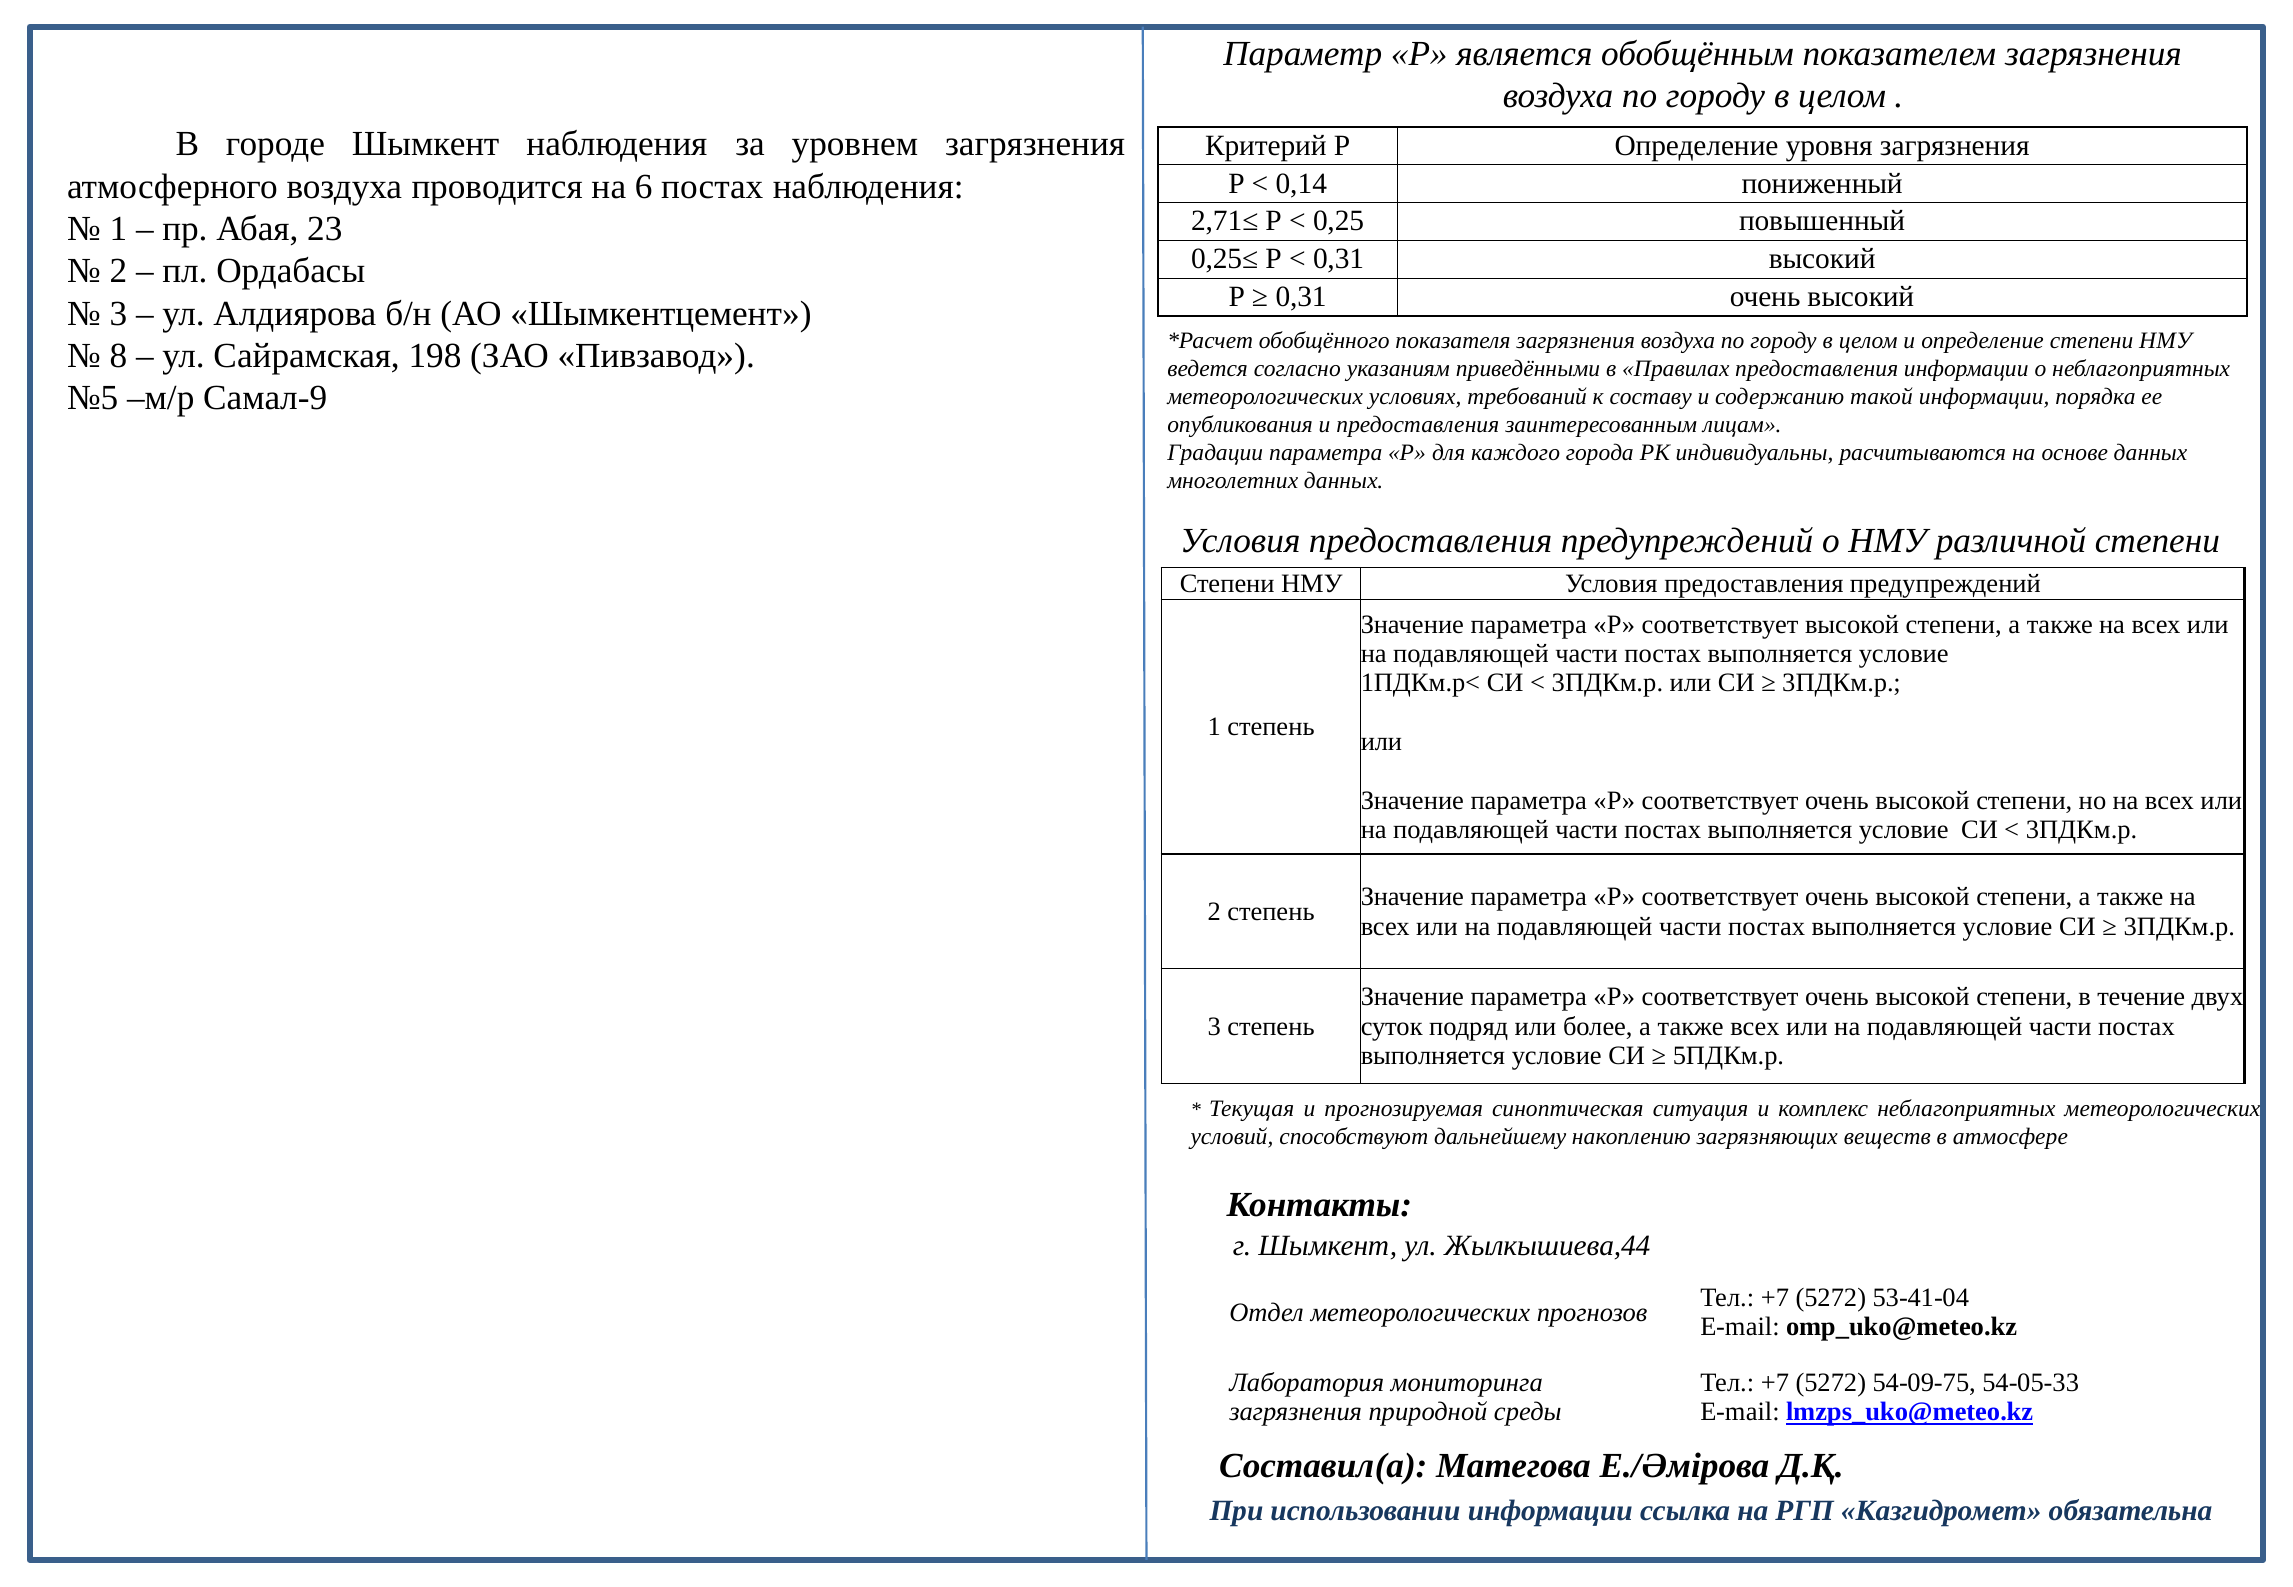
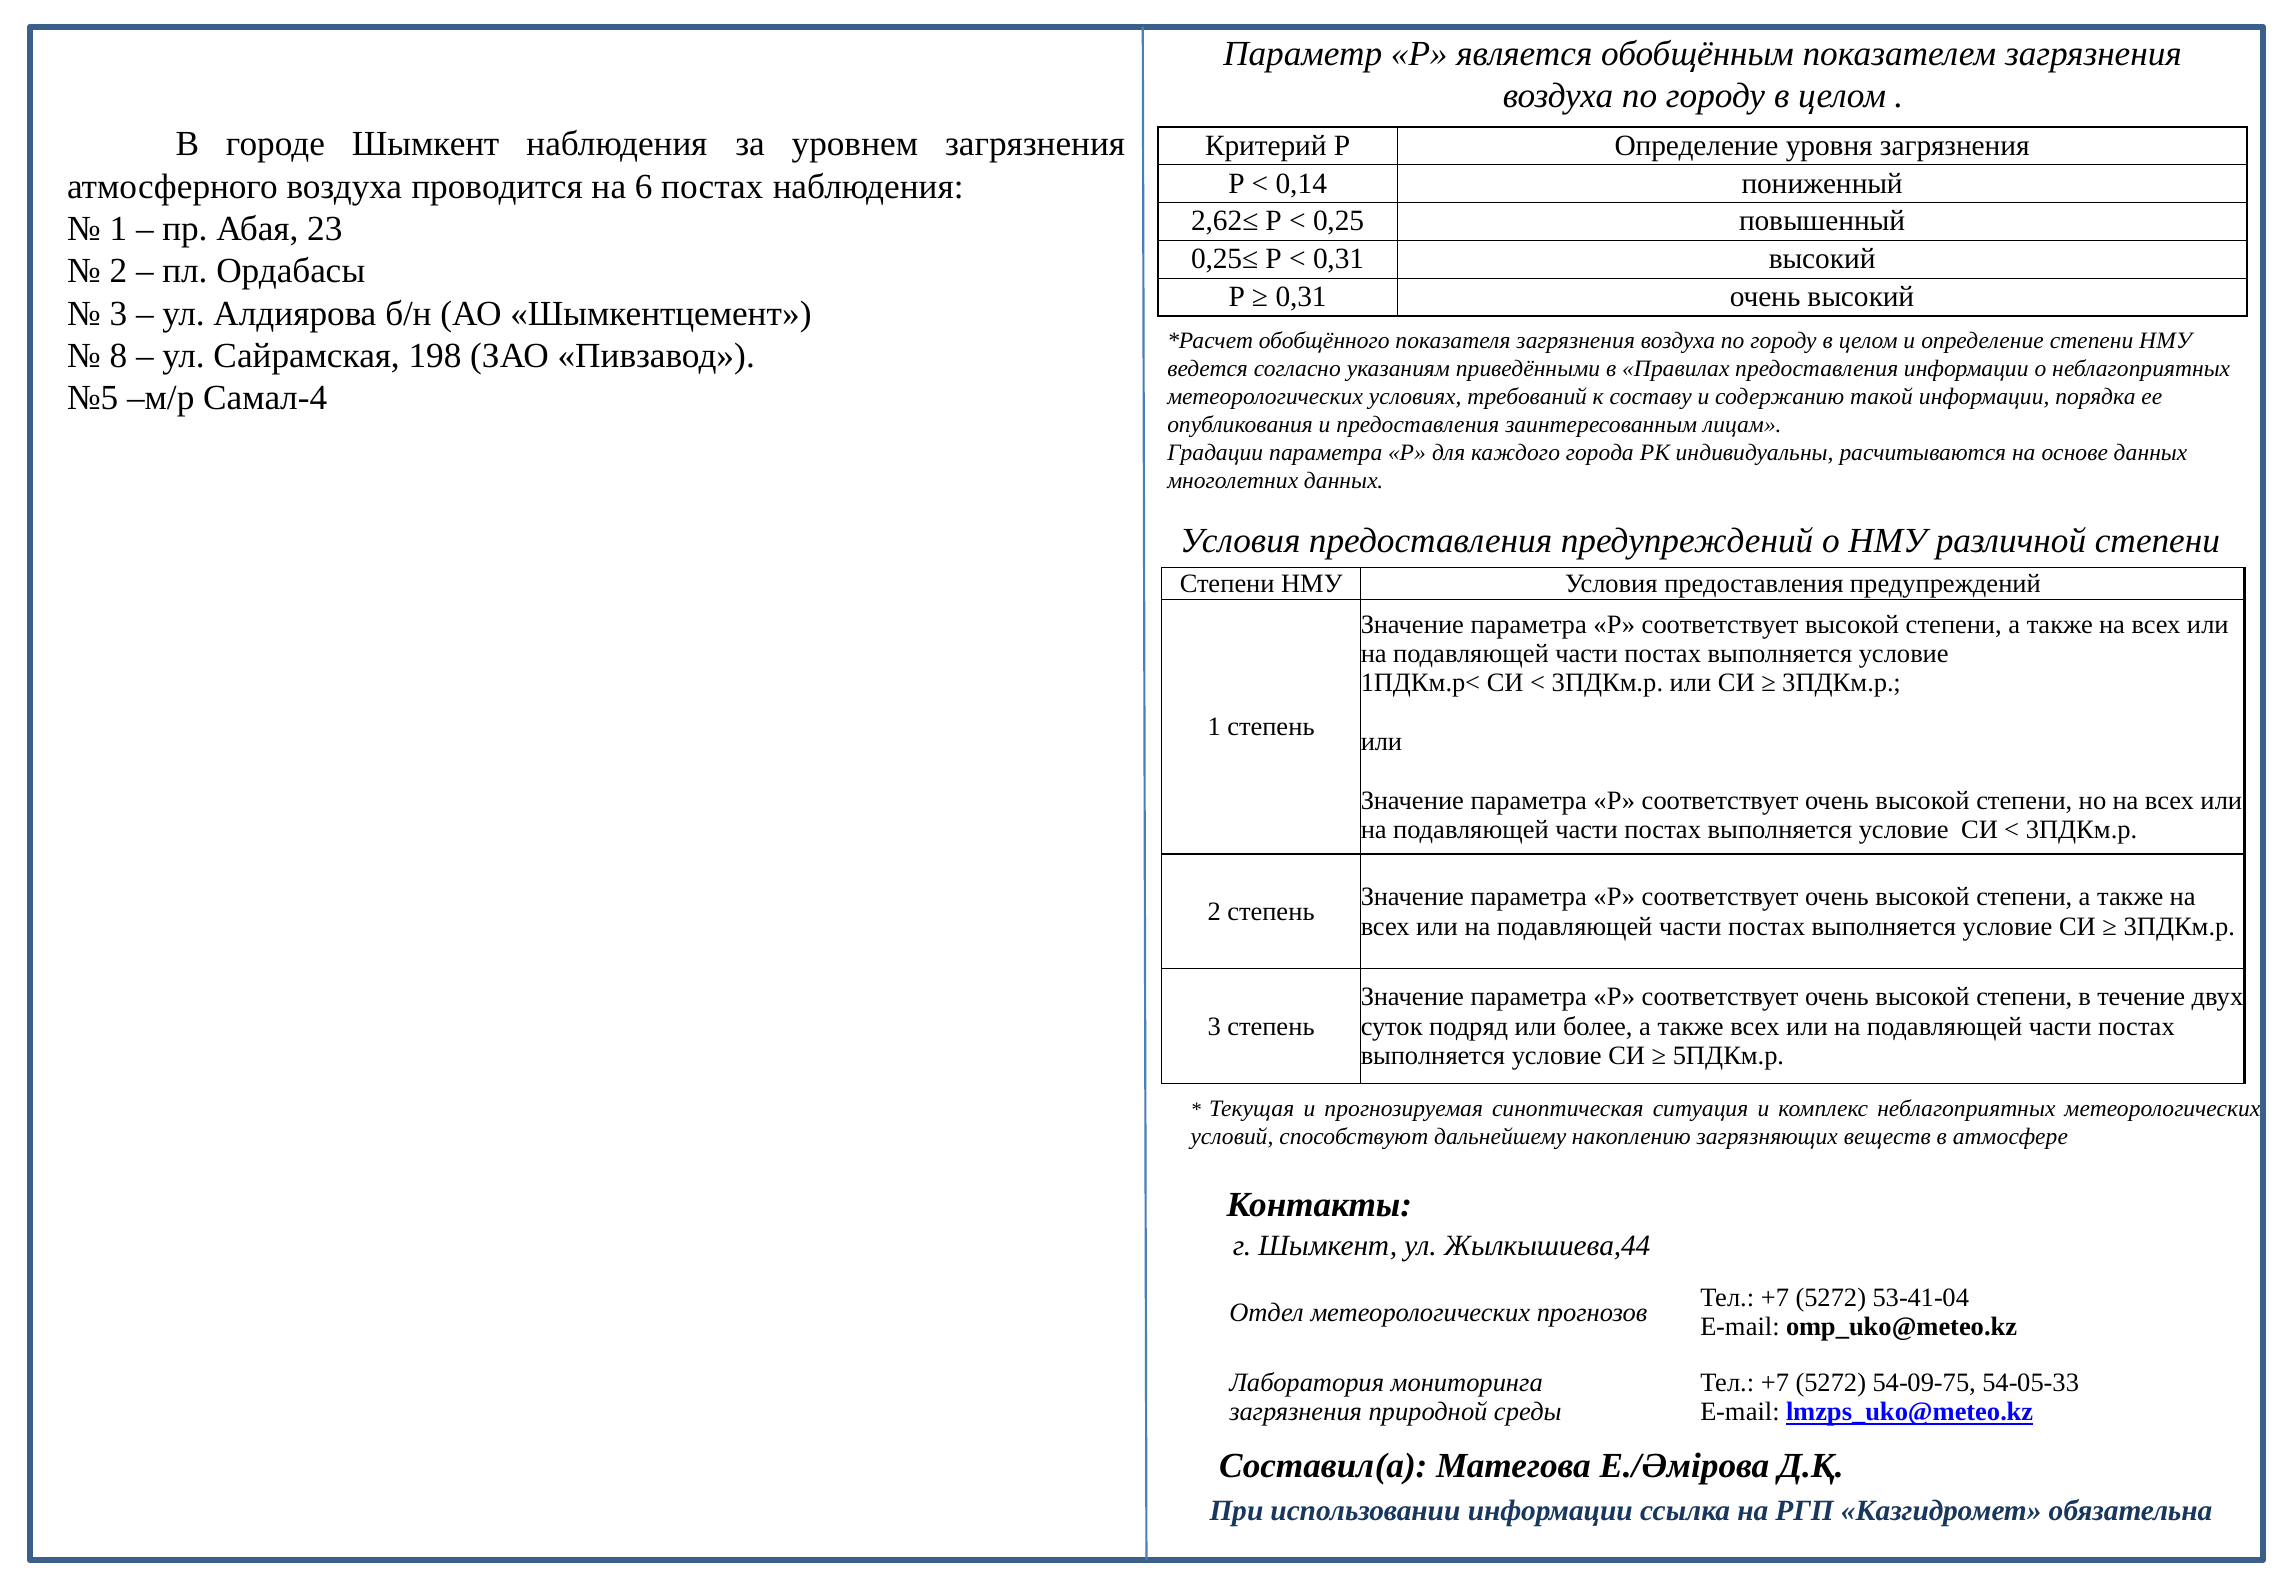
2,71≤: 2,71≤ -> 2,62≤ (1225, 221)
Самал-9: Самал-9 -> Самал-4 (265, 398)
